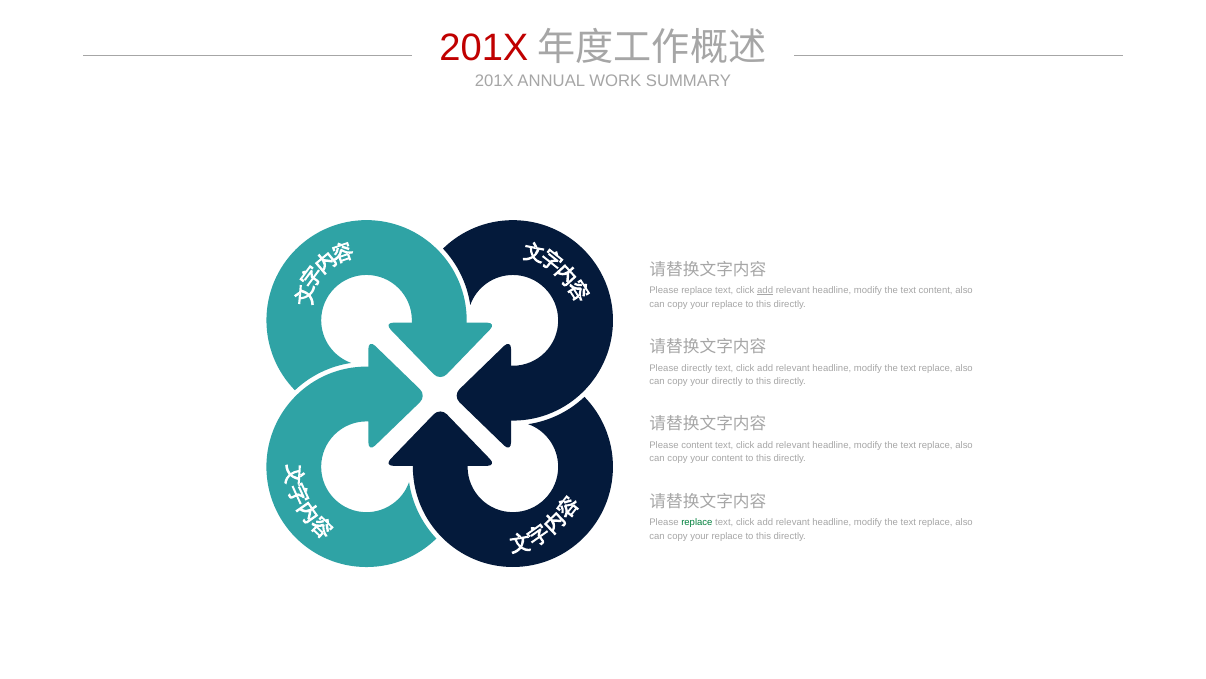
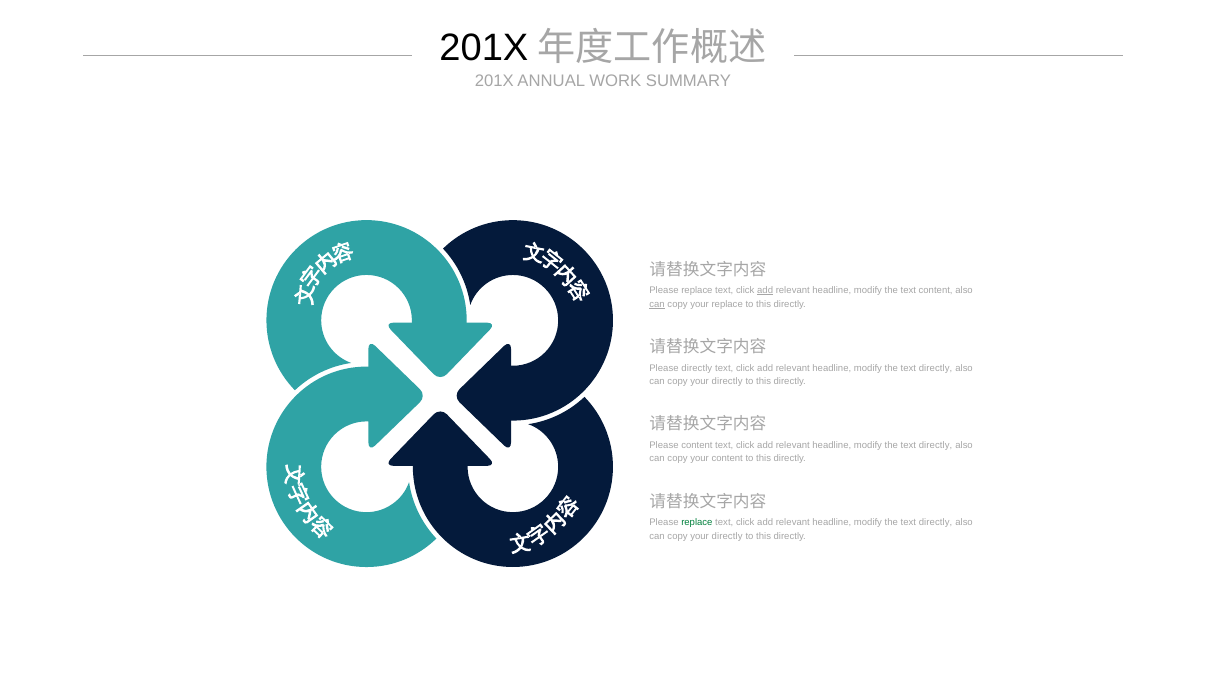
201X colour: red -> black (484, 48)
can underline: none -> present (657, 304)
replace: replace -> directly (936, 368)
replace: replace -> directly (936, 445)
replace: replace -> directly (936, 522)
replace: replace -> directly (727, 536)
